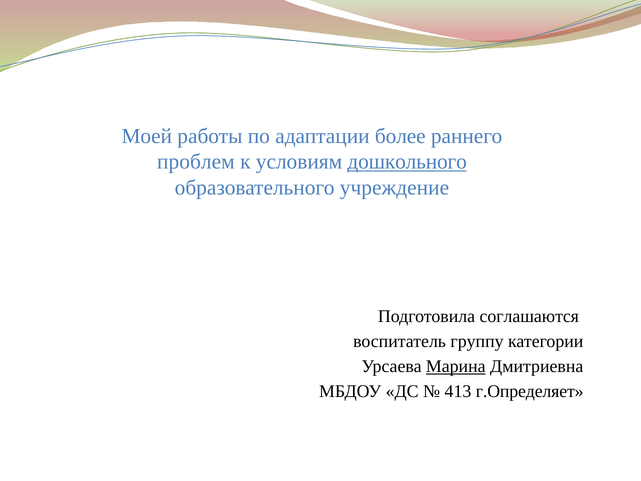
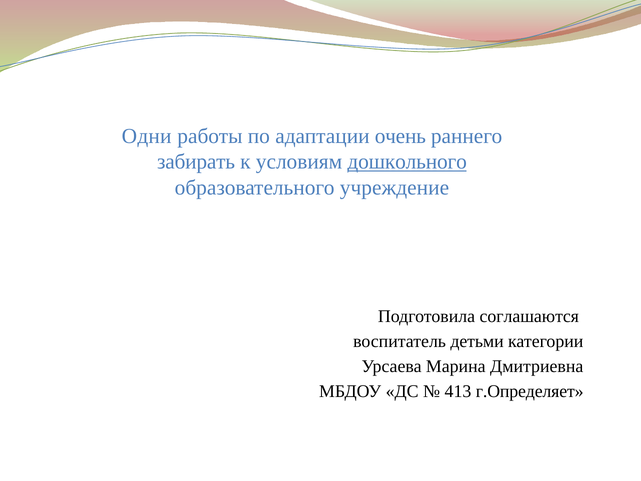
Моей: Моей -> Одни (147, 136)
более: более -> очень (400, 136)
проблем: проблем -> забирать (196, 162)
группу: группу -> детьми (477, 341)
Марина underline: present -> none (456, 366)
